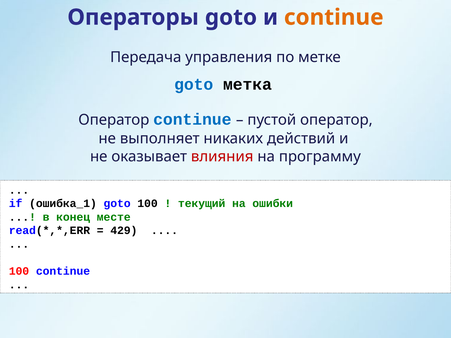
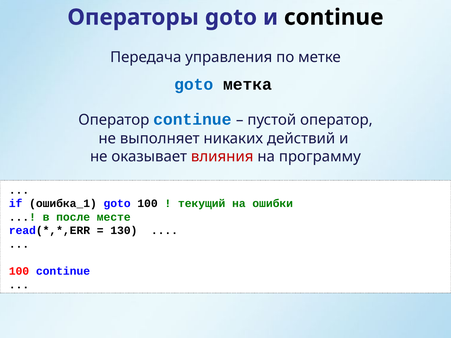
continue colour: orange -> black (334, 17)
конец: конец -> после (73, 217)
429: 429 -> 130 (124, 231)
